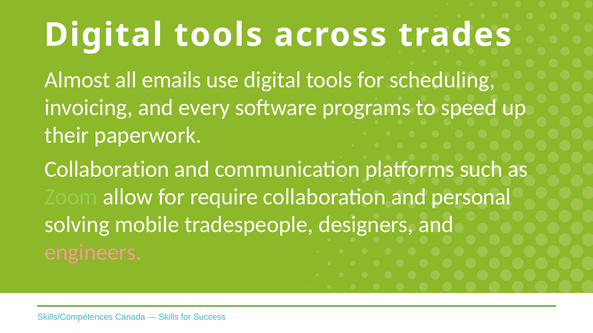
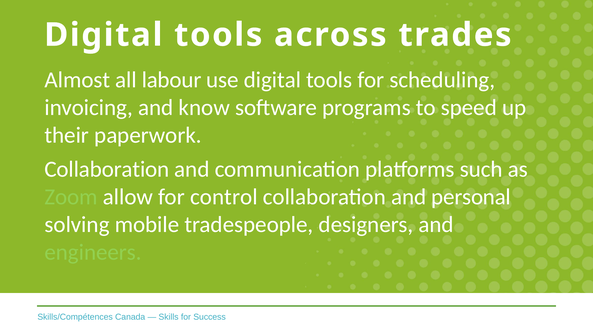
emails: emails -> labour (172, 80)
every: every -> know (204, 108)
require: require -> control (224, 197)
engineers colour: pink -> light green (93, 253)
